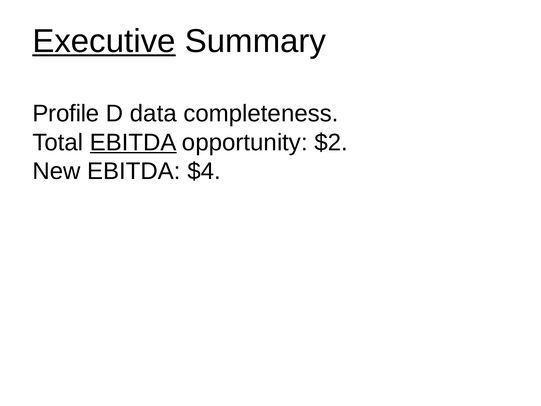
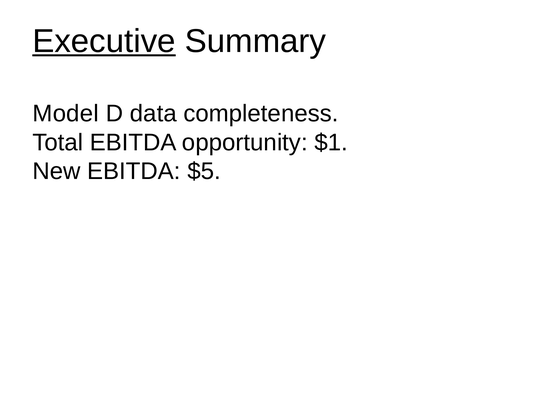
Profile: Profile -> Model (66, 113)
EBITDA underline: present -> none (133, 142)
$2: $2 -> $1 (331, 142)
$4: $4 -> $5 (204, 171)
